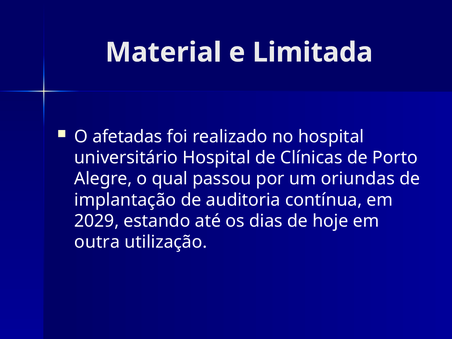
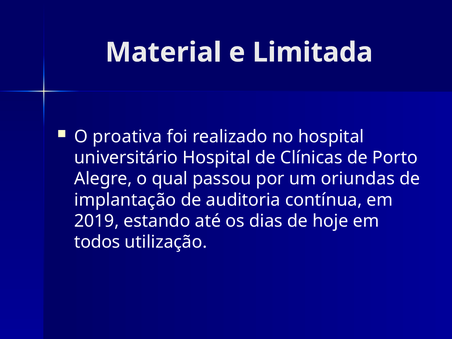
afetadas: afetadas -> proativa (127, 137)
2029: 2029 -> 2019 (97, 221)
outra: outra -> todos (97, 242)
